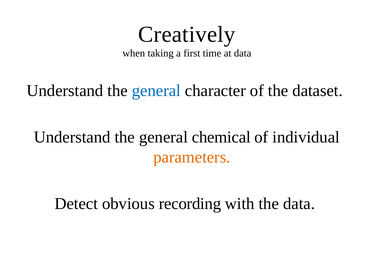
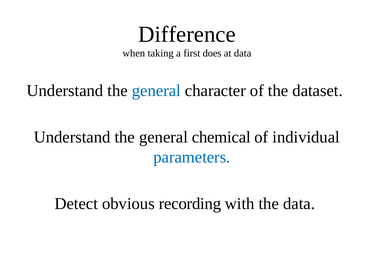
Creatively: Creatively -> Difference (187, 34)
time: time -> does (212, 53)
parameters colour: orange -> blue (192, 157)
